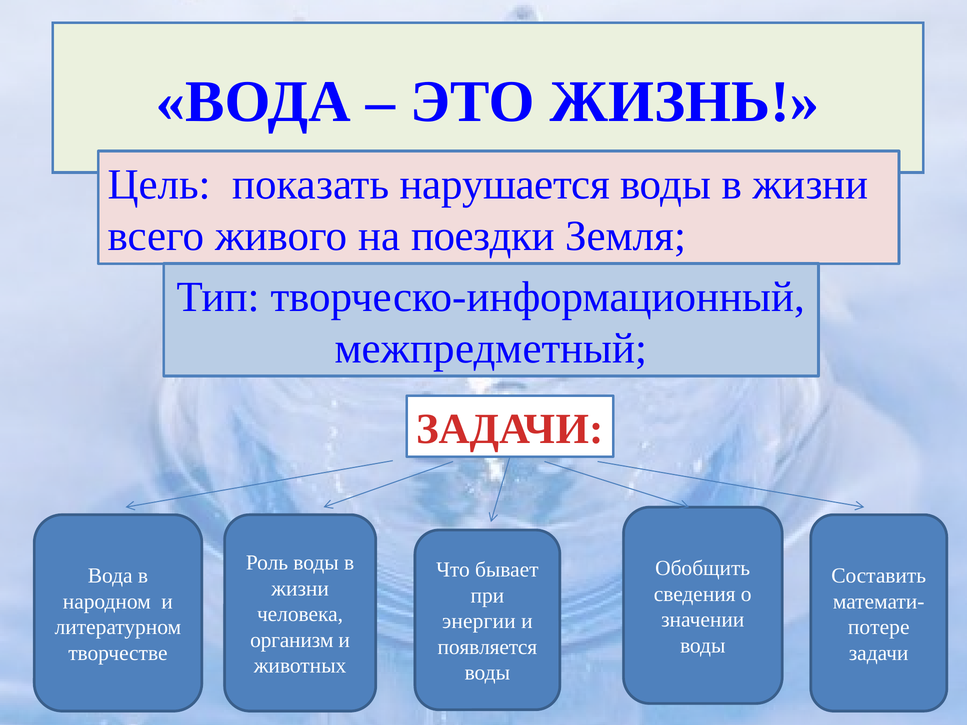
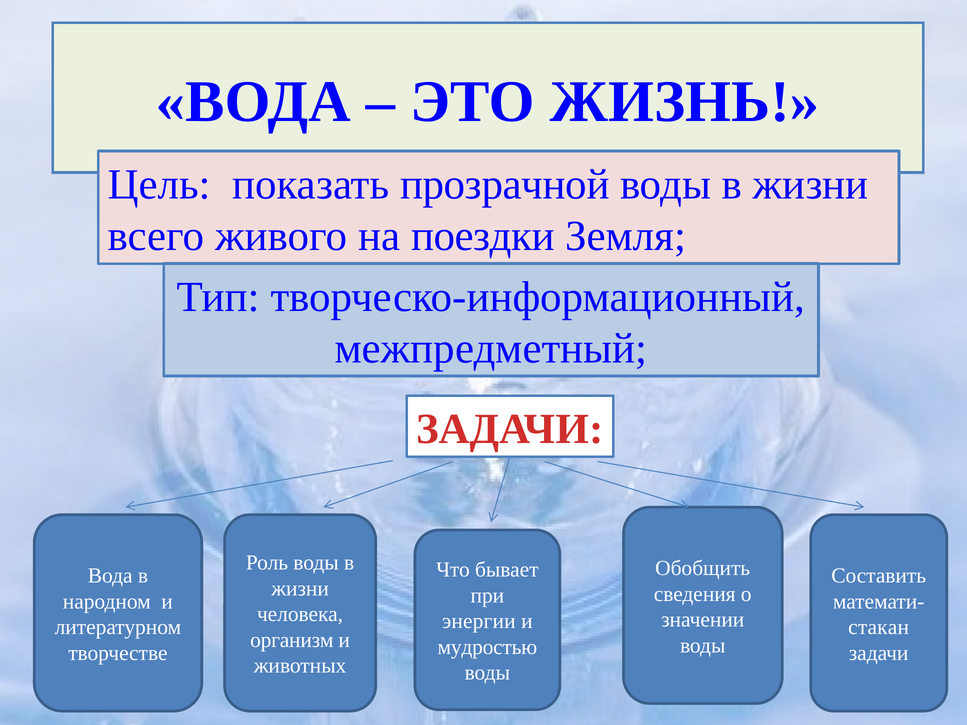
нарушается: нарушается -> прозрачной (505, 185)
потере: потере -> стакан (879, 627)
появляется: появляется -> мудростью (487, 647)
